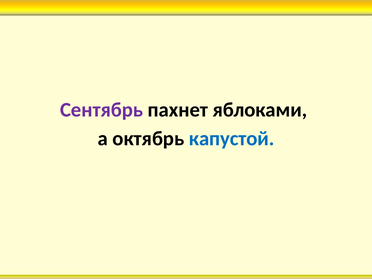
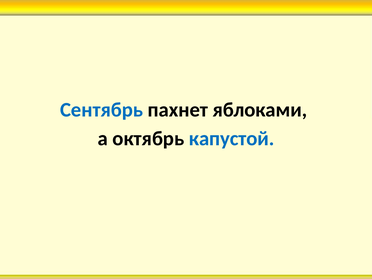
Сентябрь colour: purple -> blue (102, 110)
